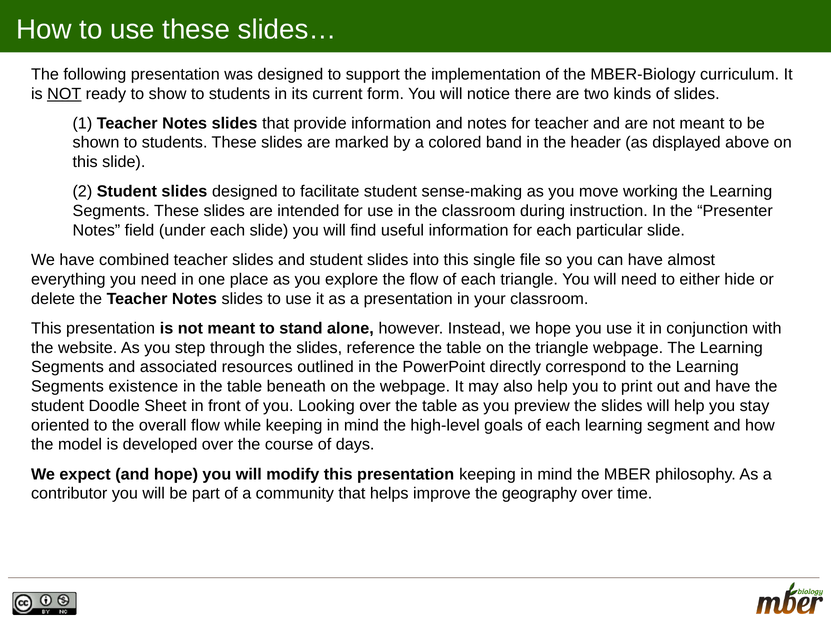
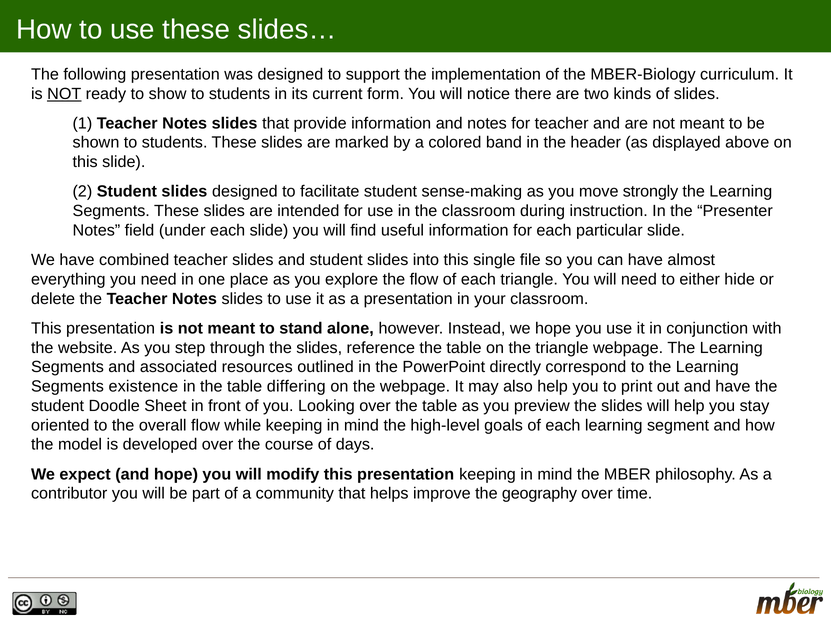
working: working -> strongly (651, 192)
beneath: beneath -> differing (296, 387)
